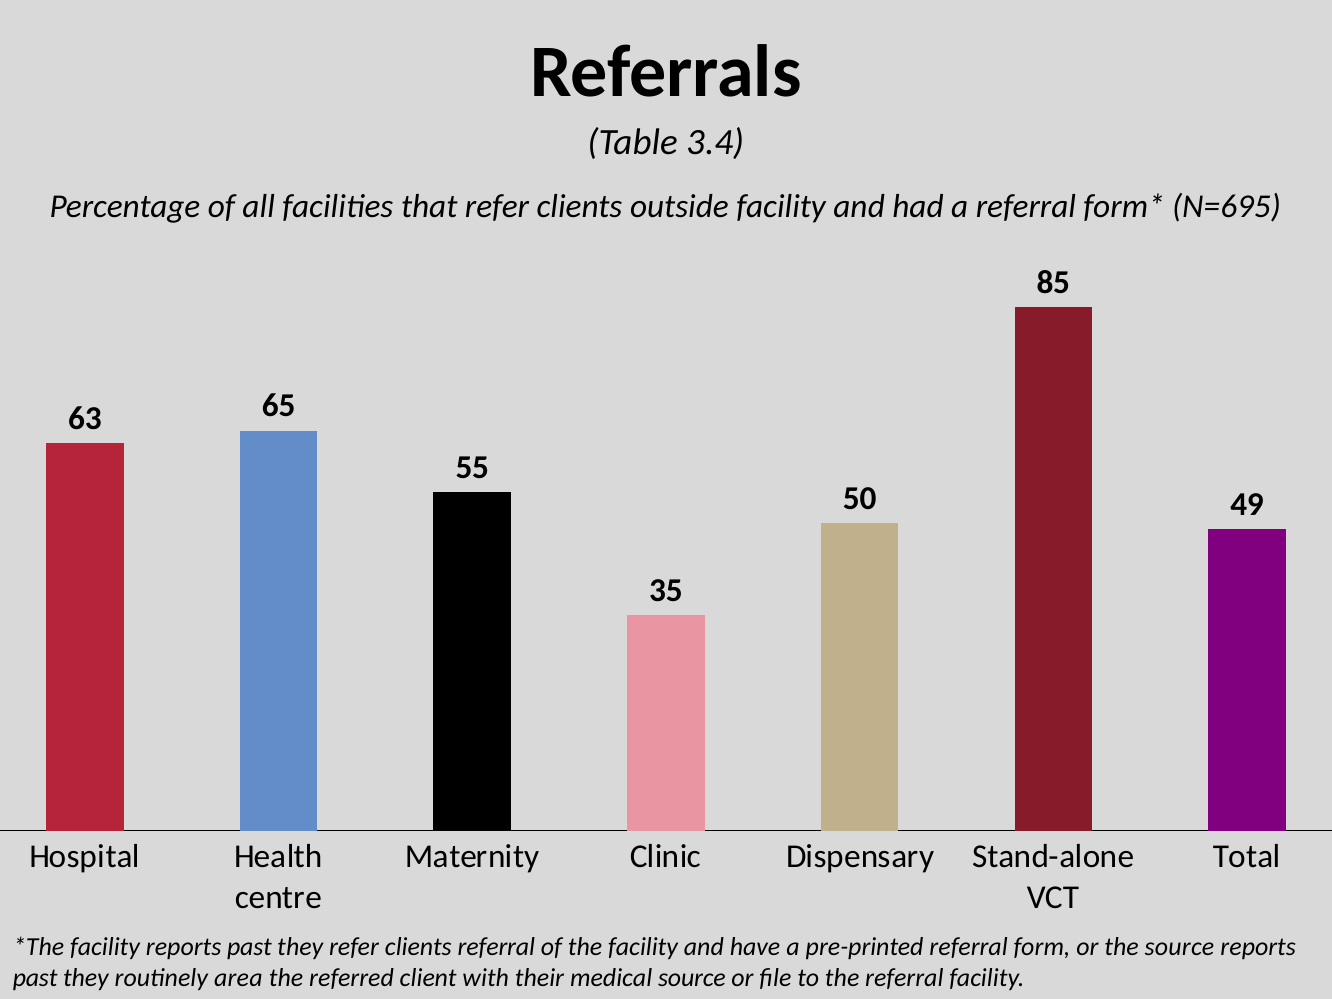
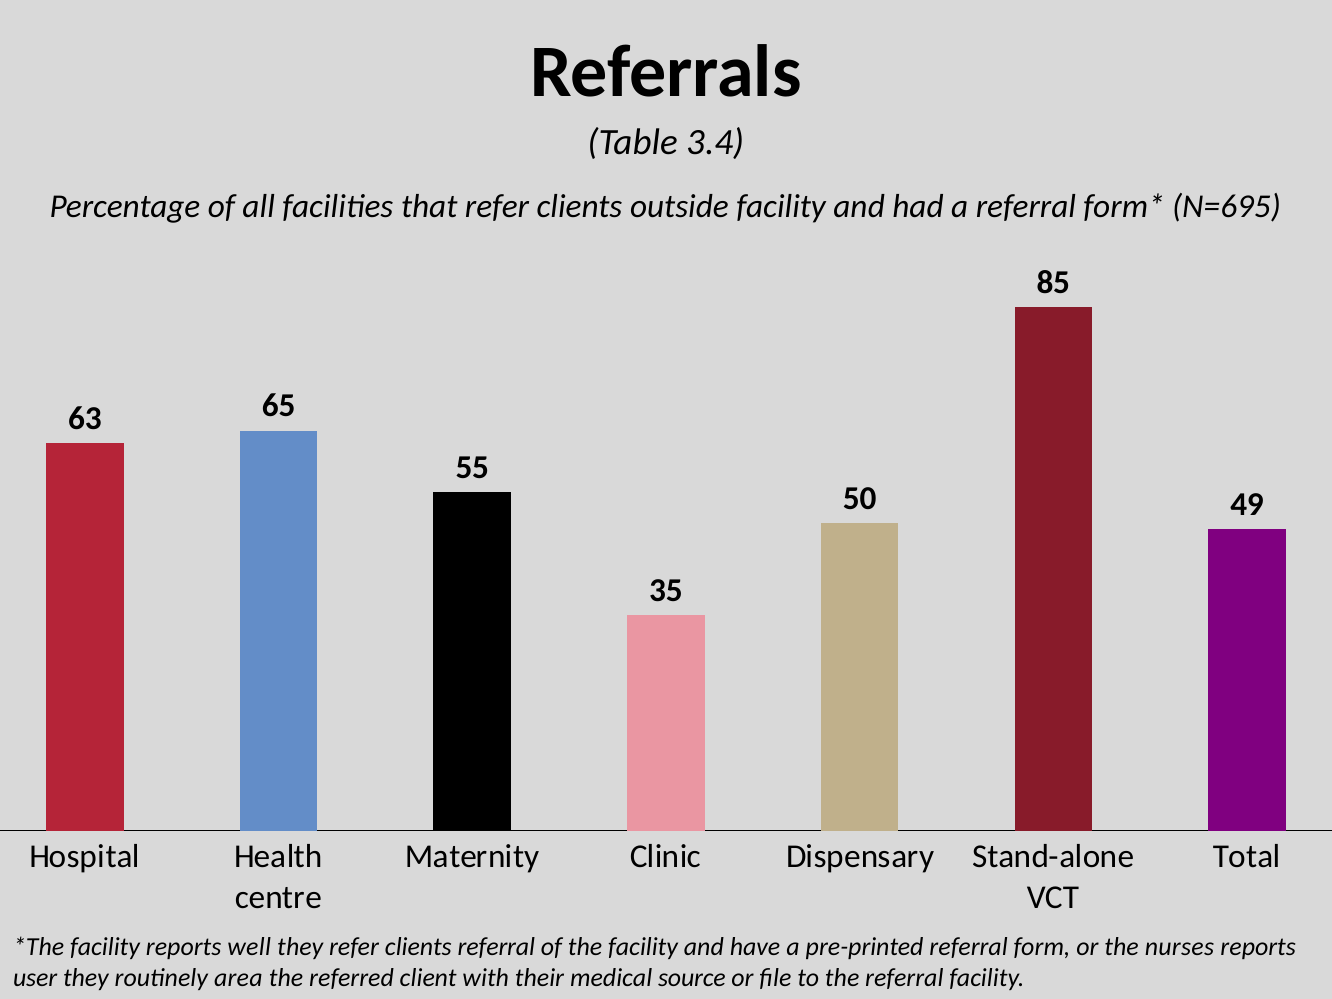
facility reports past: past -> well (249, 947)
the source: source -> nurses (1179, 947)
past: past -> user (35, 978)
